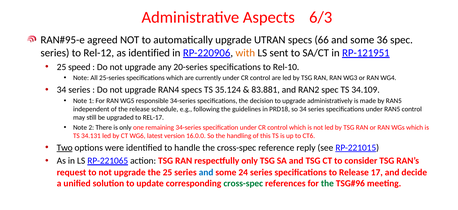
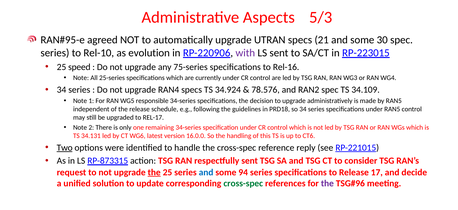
6/3: 6/3 -> 5/3 (321, 17)
66: 66 -> 21 (322, 40)
36: 36 -> 30 (382, 40)
Rel-12: Rel-12 -> Rel-10 (99, 53)
as identified: identified -> evolution (149, 53)
with colour: orange -> purple (245, 53)
RP-121951: RP-121951 -> RP-223015 (366, 53)
20-series: 20-series -> 75-series (191, 67)
Rel-10: Rel-10 -> Rel-16 (286, 67)
35.124: 35.124 -> 34.924 (228, 90)
83.881: 83.881 -> 78.576 (266, 90)
RP-221065: RP-221065 -> RP-873315 (108, 161)
respectfully only: only -> sent (250, 161)
the underline: none -> present (154, 172)
24: 24 -> 94 (243, 172)
the colour: green -> purple (327, 183)
